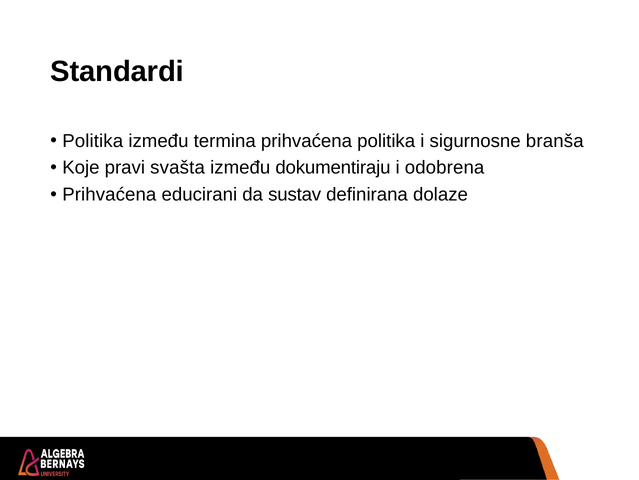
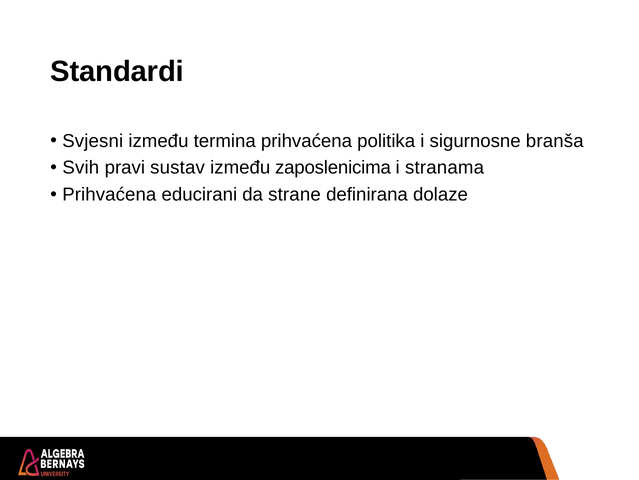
Politika: Politika -> Svjesni (93, 141)
Koje: Koje -> Svih (81, 168)
svašta: svašta -> sustav (178, 168)
dokumentiraju: dokumentiraju -> zaposlenicima (333, 168)
odobrena: odobrena -> stranama (445, 168)
sustav: sustav -> strane (294, 194)
